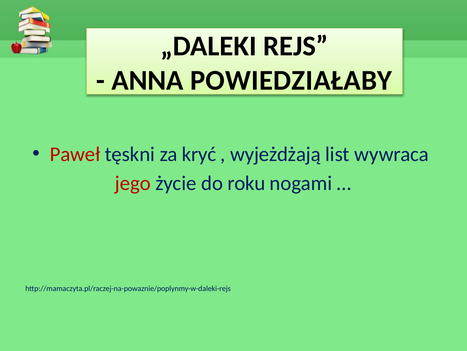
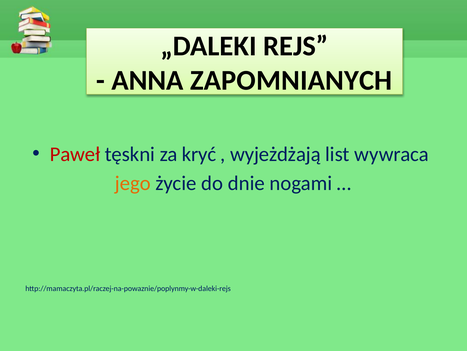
POWIEDZIAŁABY: POWIEDZIAŁABY -> ZAPOMNIANYCH (291, 80)
jego colour: red -> orange (133, 183)
roku: roku -> dnie (246, 183)
